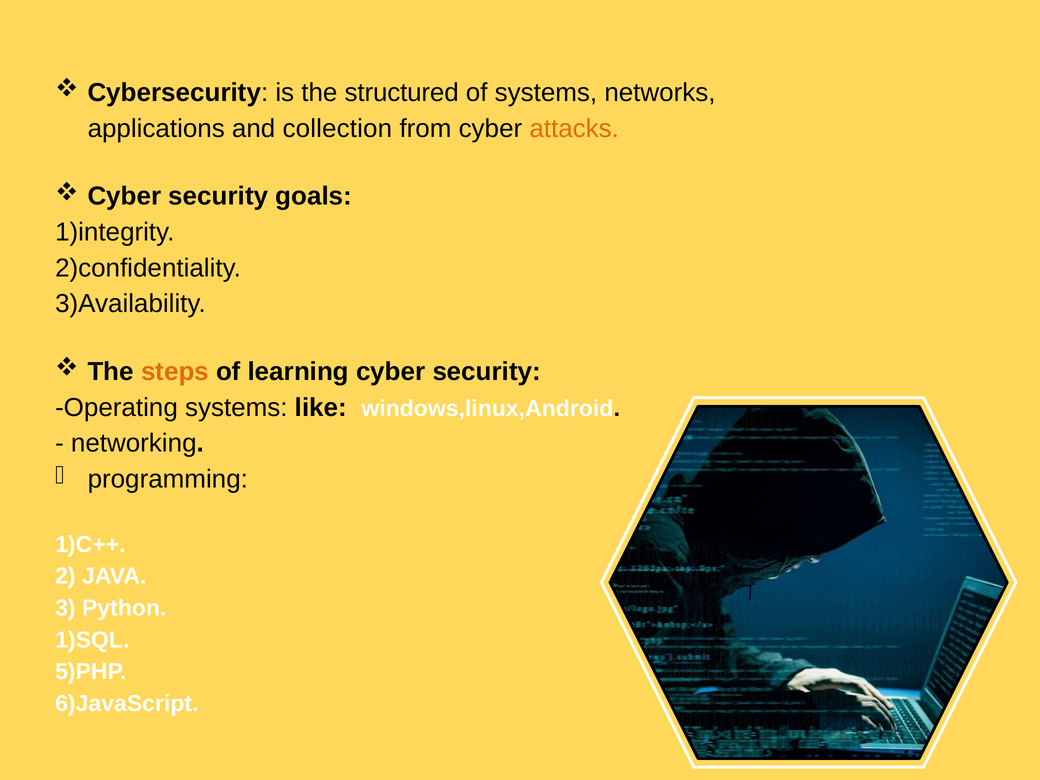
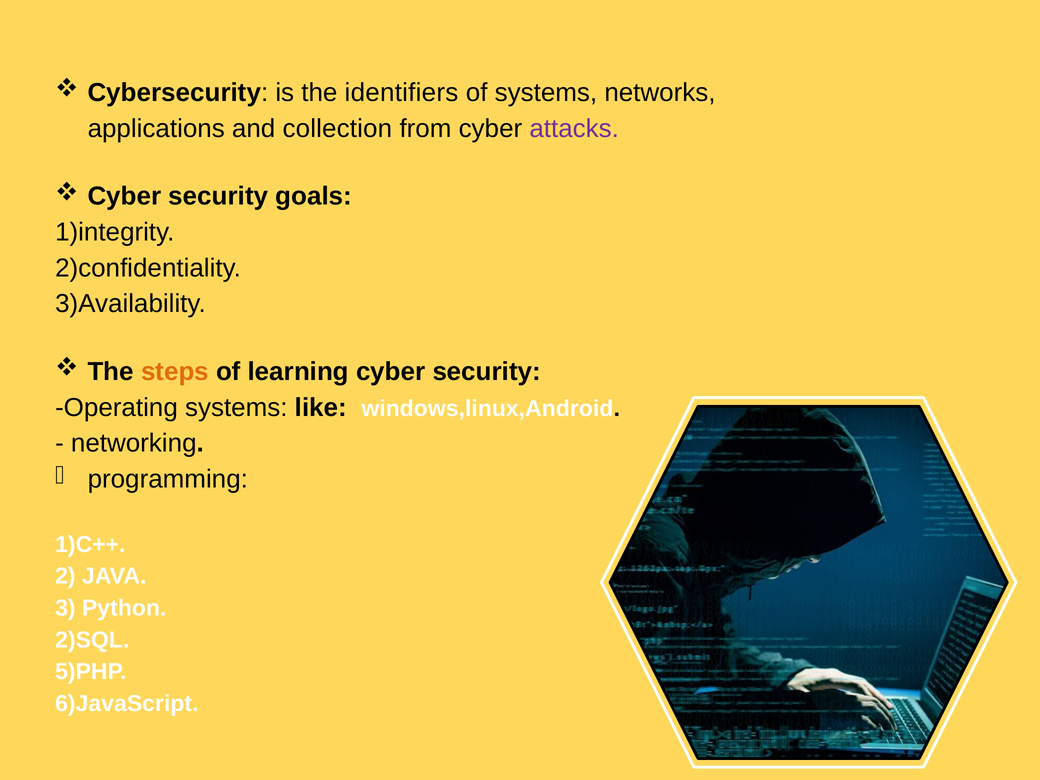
structured: structured -> identifiers (401, 93)
attacks colour: orange -> purple (574, 129)
1)SQL: 1)SQL -> 2)SQL (92, 640)
